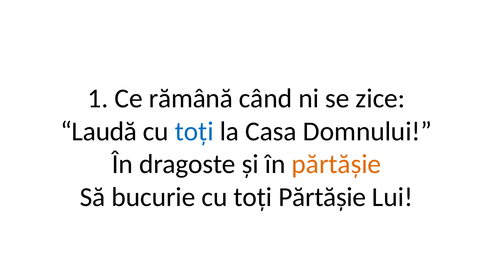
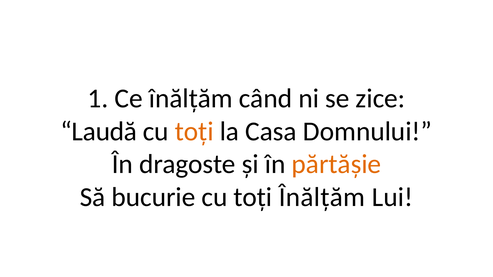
Ce rămână: rămână -> înălțăm (191, 99)
toți colour: blue -> orange (194, 132)
toți Părtășie: Părtășie -> Înălțăm (322, 197)
